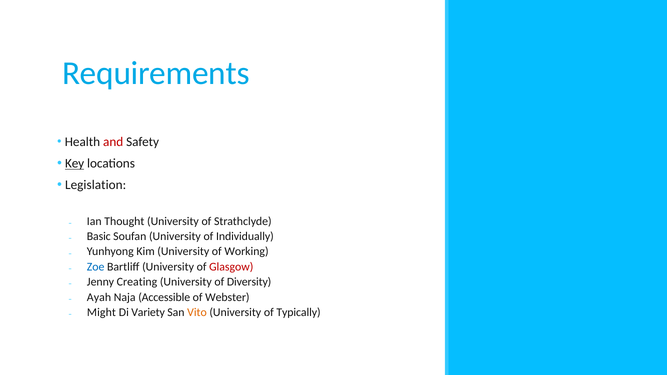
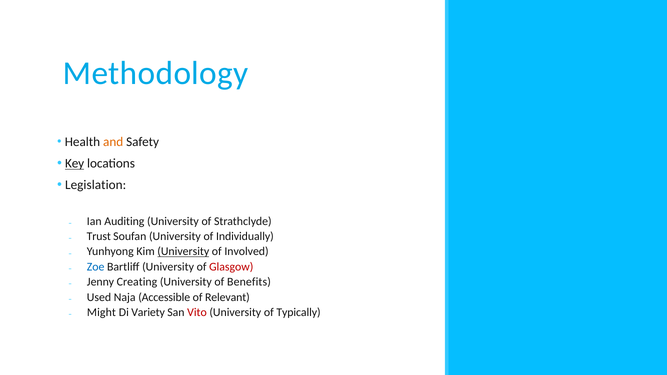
Requirements: Requirements -> Methodology (156, 73)
and colour: red -> orange (113, 142)
Thought: Thought -> Auditing (124, 221)
Basic: Basic -> Trust (99, 237)
University underline: none -> present (183, 252)
Working: Working -> Involved (247, 252)
Diversity: Diversity -> Benefits (249, 282)
Ayah: Ayah -> Used (99, 297)
Webster: Webster -> Relevant (227, 297)
Vito colour: orange -> red (197, 313)
